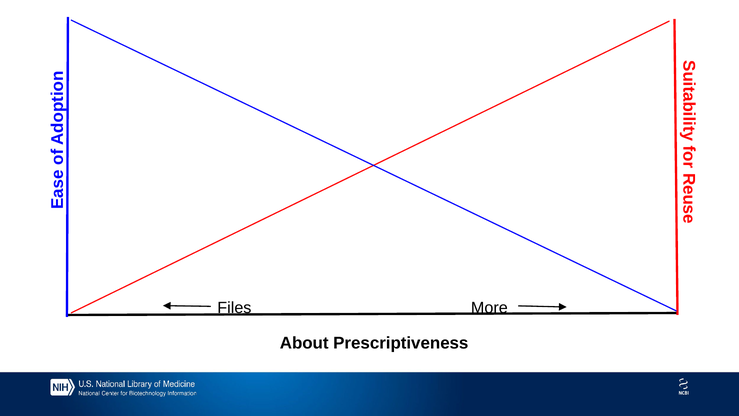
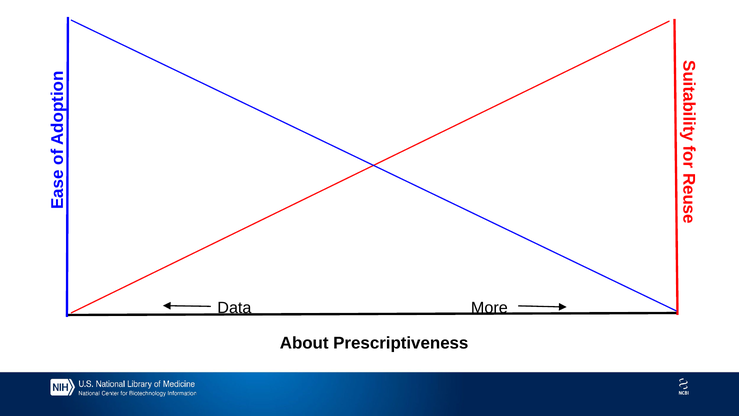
Files: Files -> Data (234, 308)
